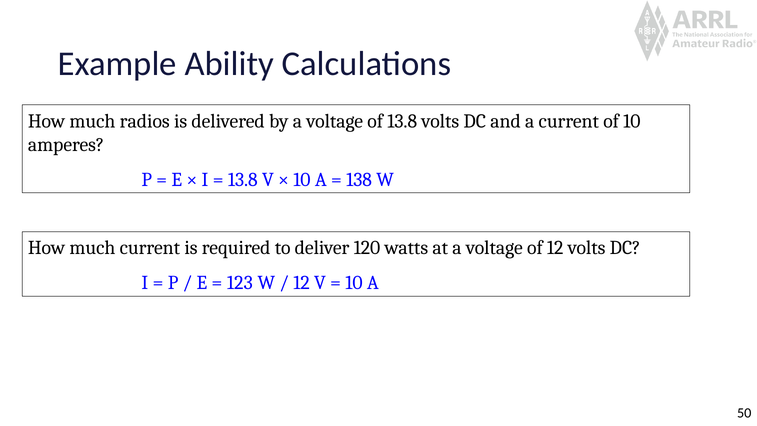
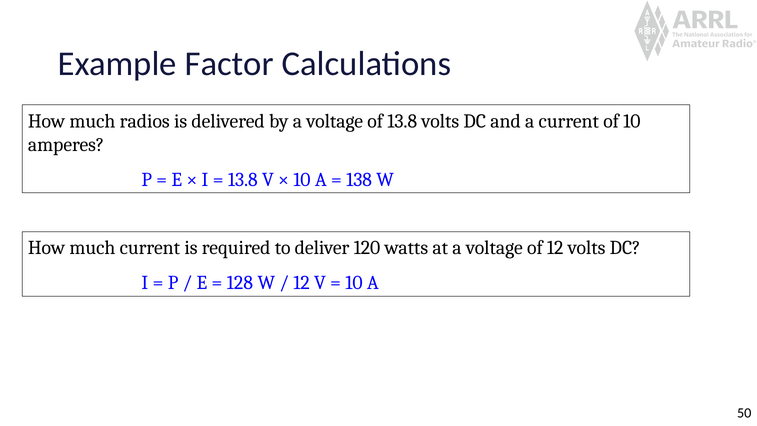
Ability: Ability -> Factor (229, 64)
123: 123 -> 128 (240, 283)
